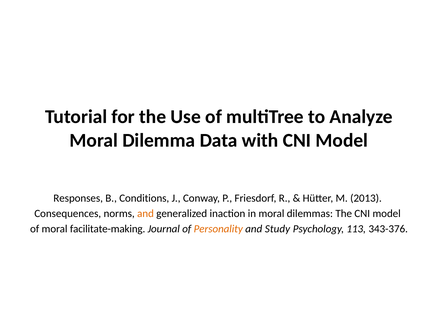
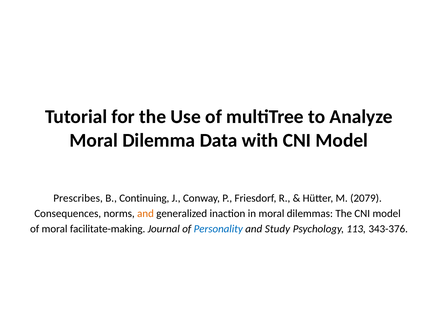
Responses: Responses -> Prescribes (78, 198)
Conditions: Conditions -> Continuing (144, 198)
2013: 2013 -> 2079 (366, 198)
Personality colour: orange -> blue (218, 229)
